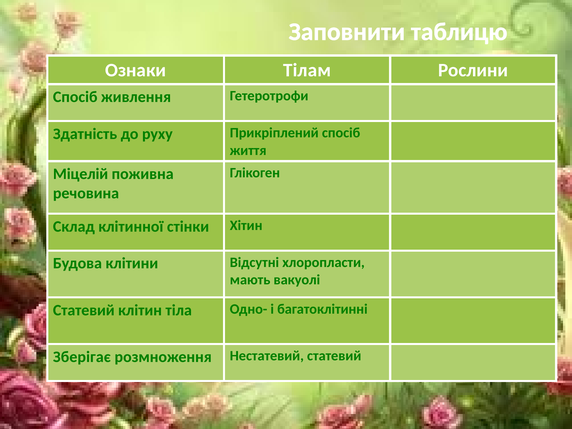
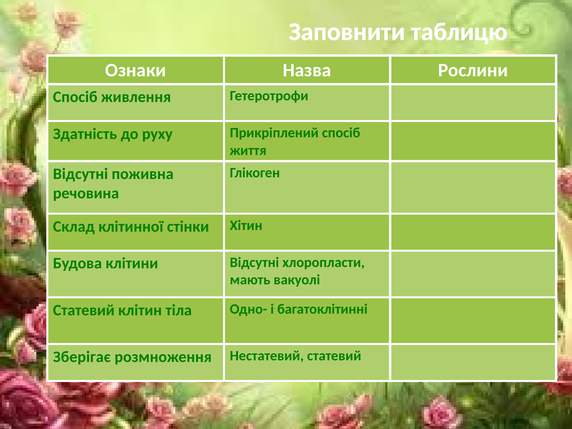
Тілам: Тілам -> Назва (307, 70)
Міцелій: Міцелій -> Відсутні (80, 174)
